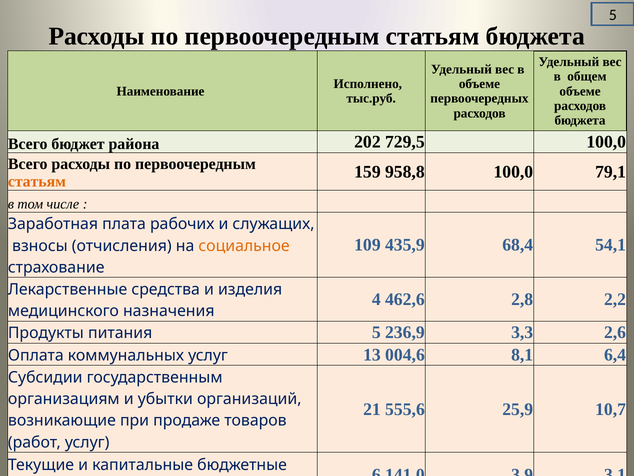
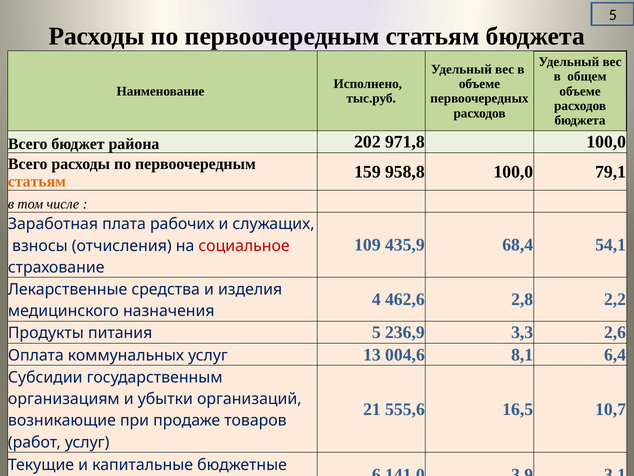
729,5: 729,5 -> 971,8 (405, 142)
социальное colour: orange -> red (244, 246)
25,9: 25,9 -> 16,5 (518, 409)
